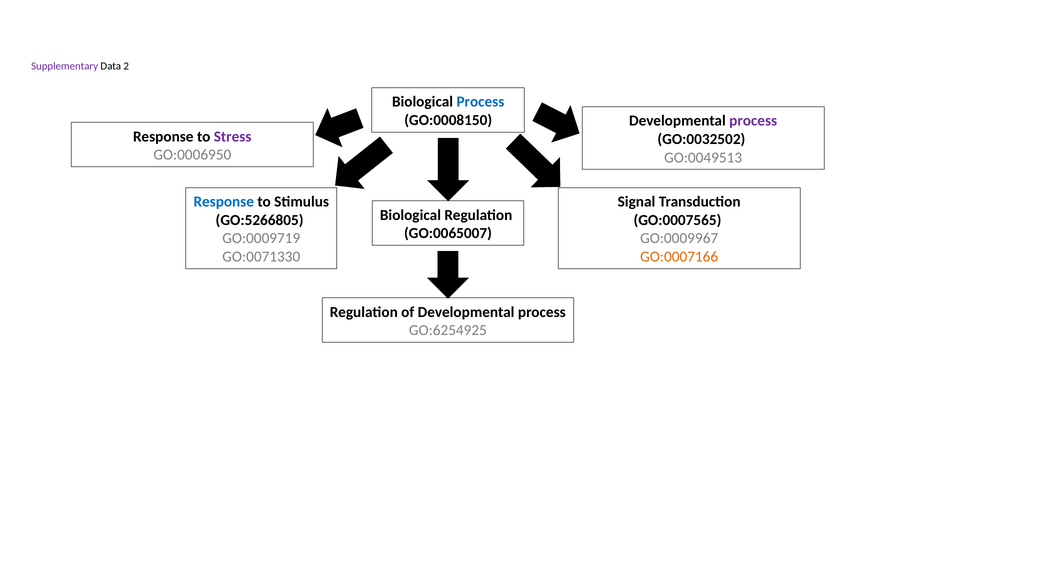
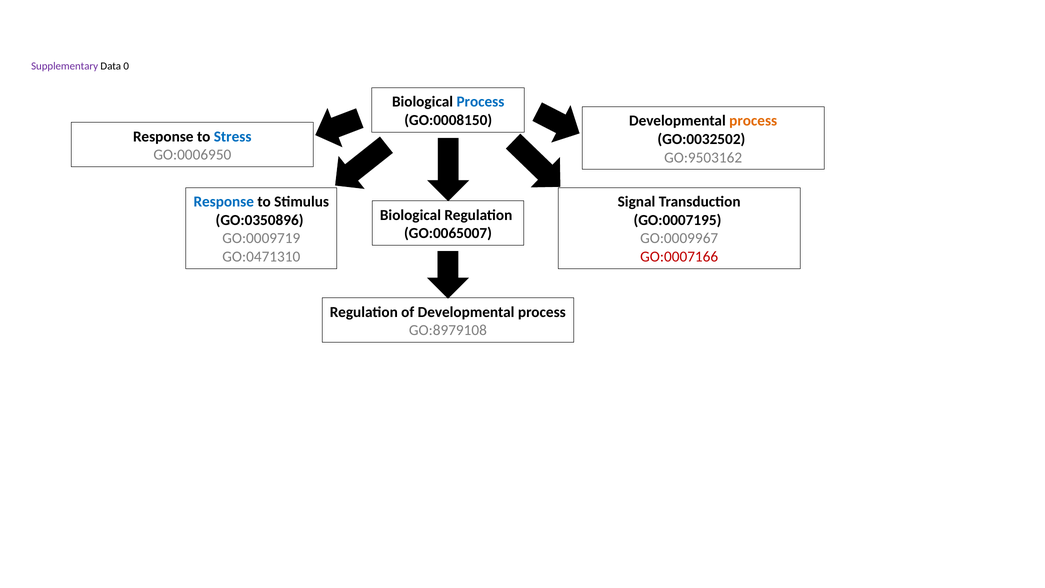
2: 2 -> 0 (126, 66)
process colour: purple -> orange (753, 121)
Stress colour: purple -> blue (233, 136)
GO:0049513: GO:0049513 -> GO:9503162 (703, 158)
GO:5266805: GO:5266805 -> GO:0350896 (260, 220)
GO:0007565: GO:0007565 -> GO:0007195 (677, 220)
GO:0071330: GO:0071330 -> GO:0471310 (261, 257)
GO:0007166 colour: orange -> red (679, 257)
GO:6254925: GO:6254925 -> GO:8979108 (448, 330)
